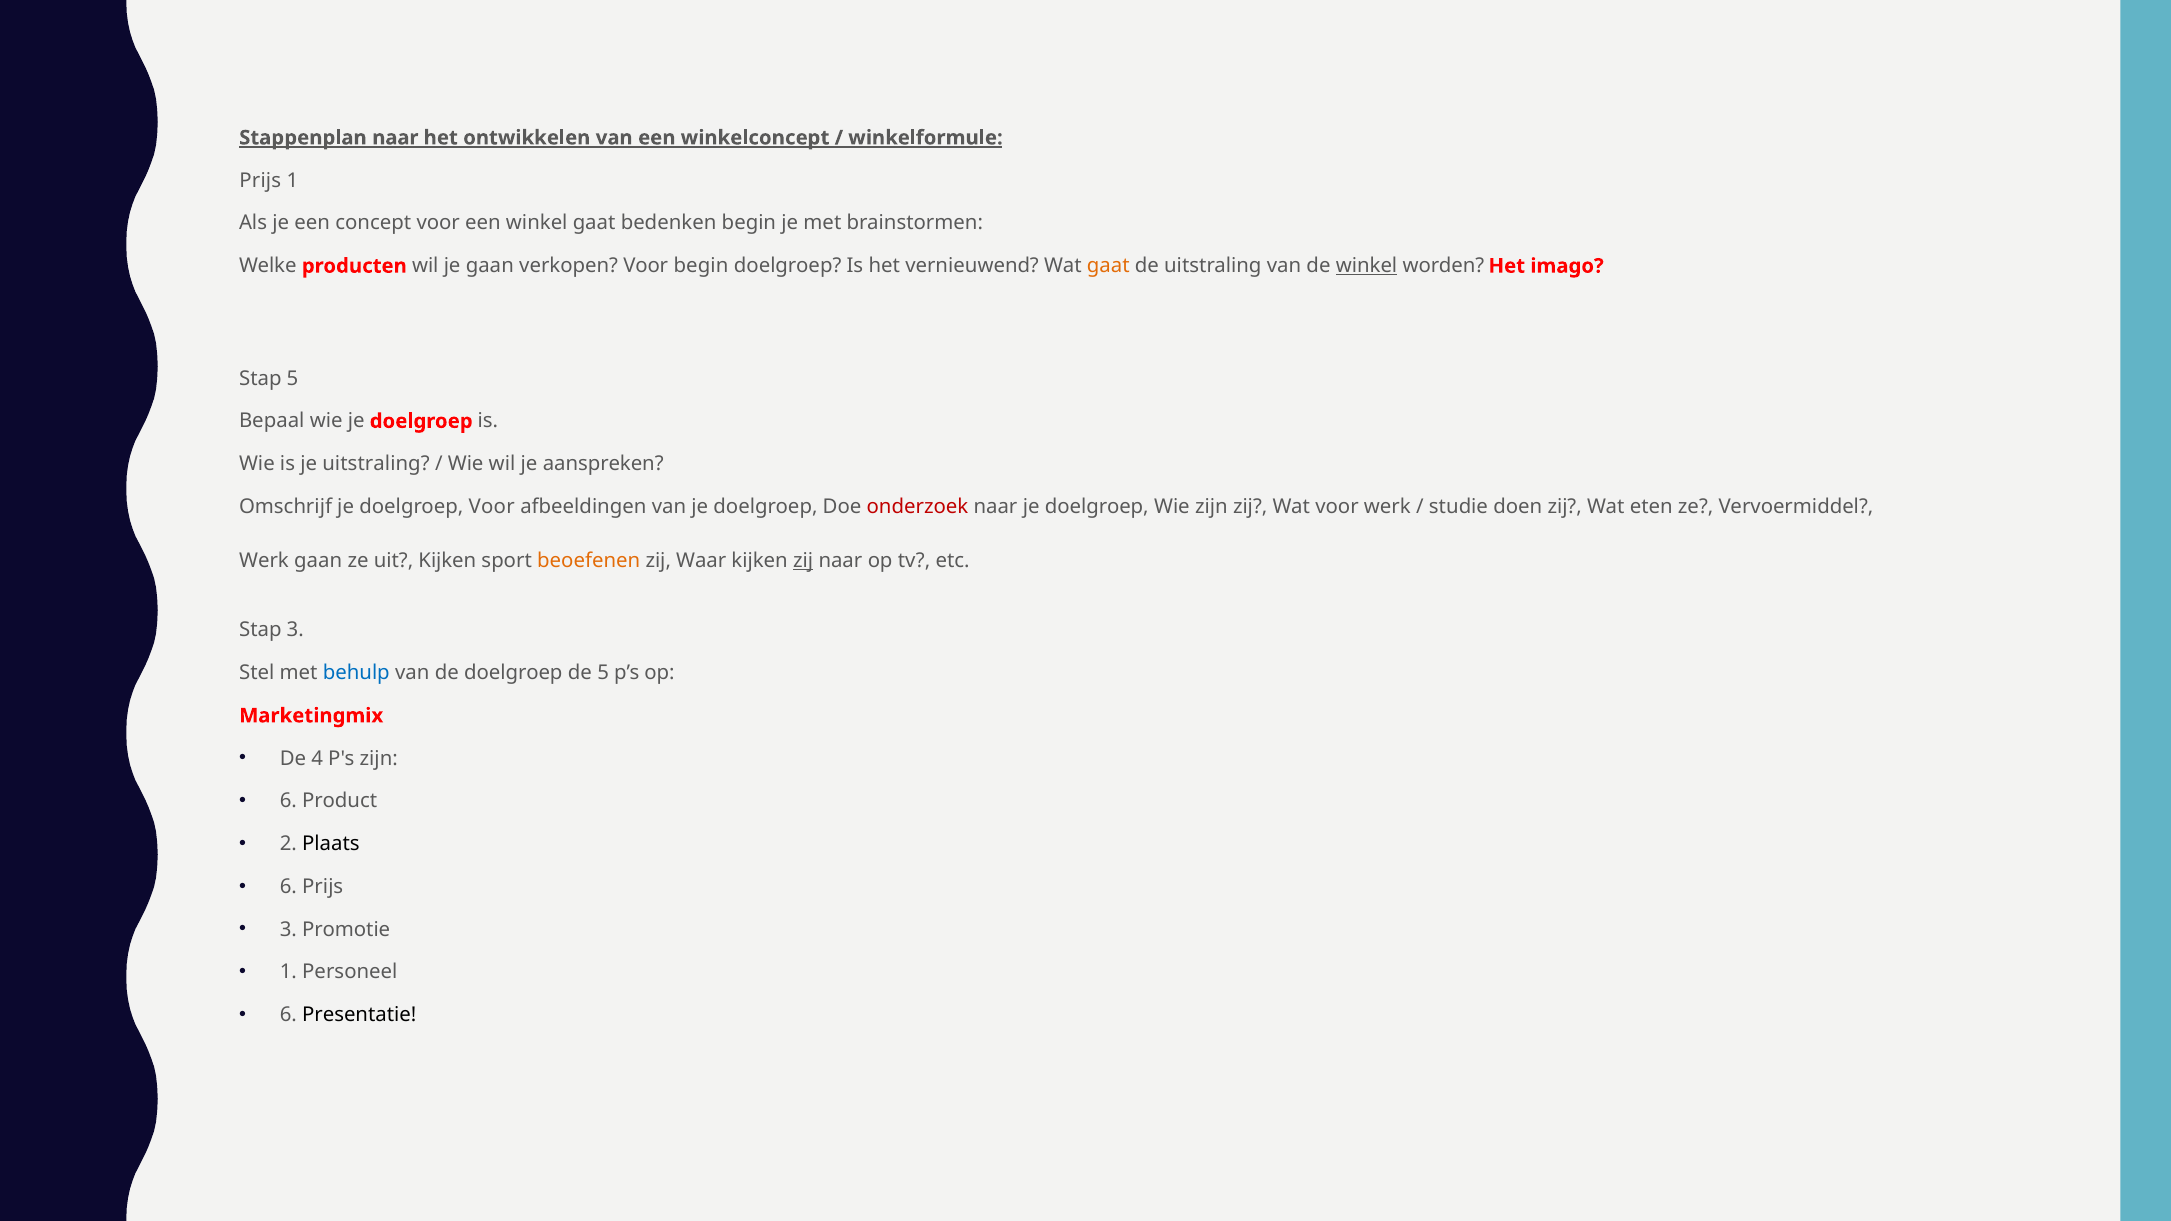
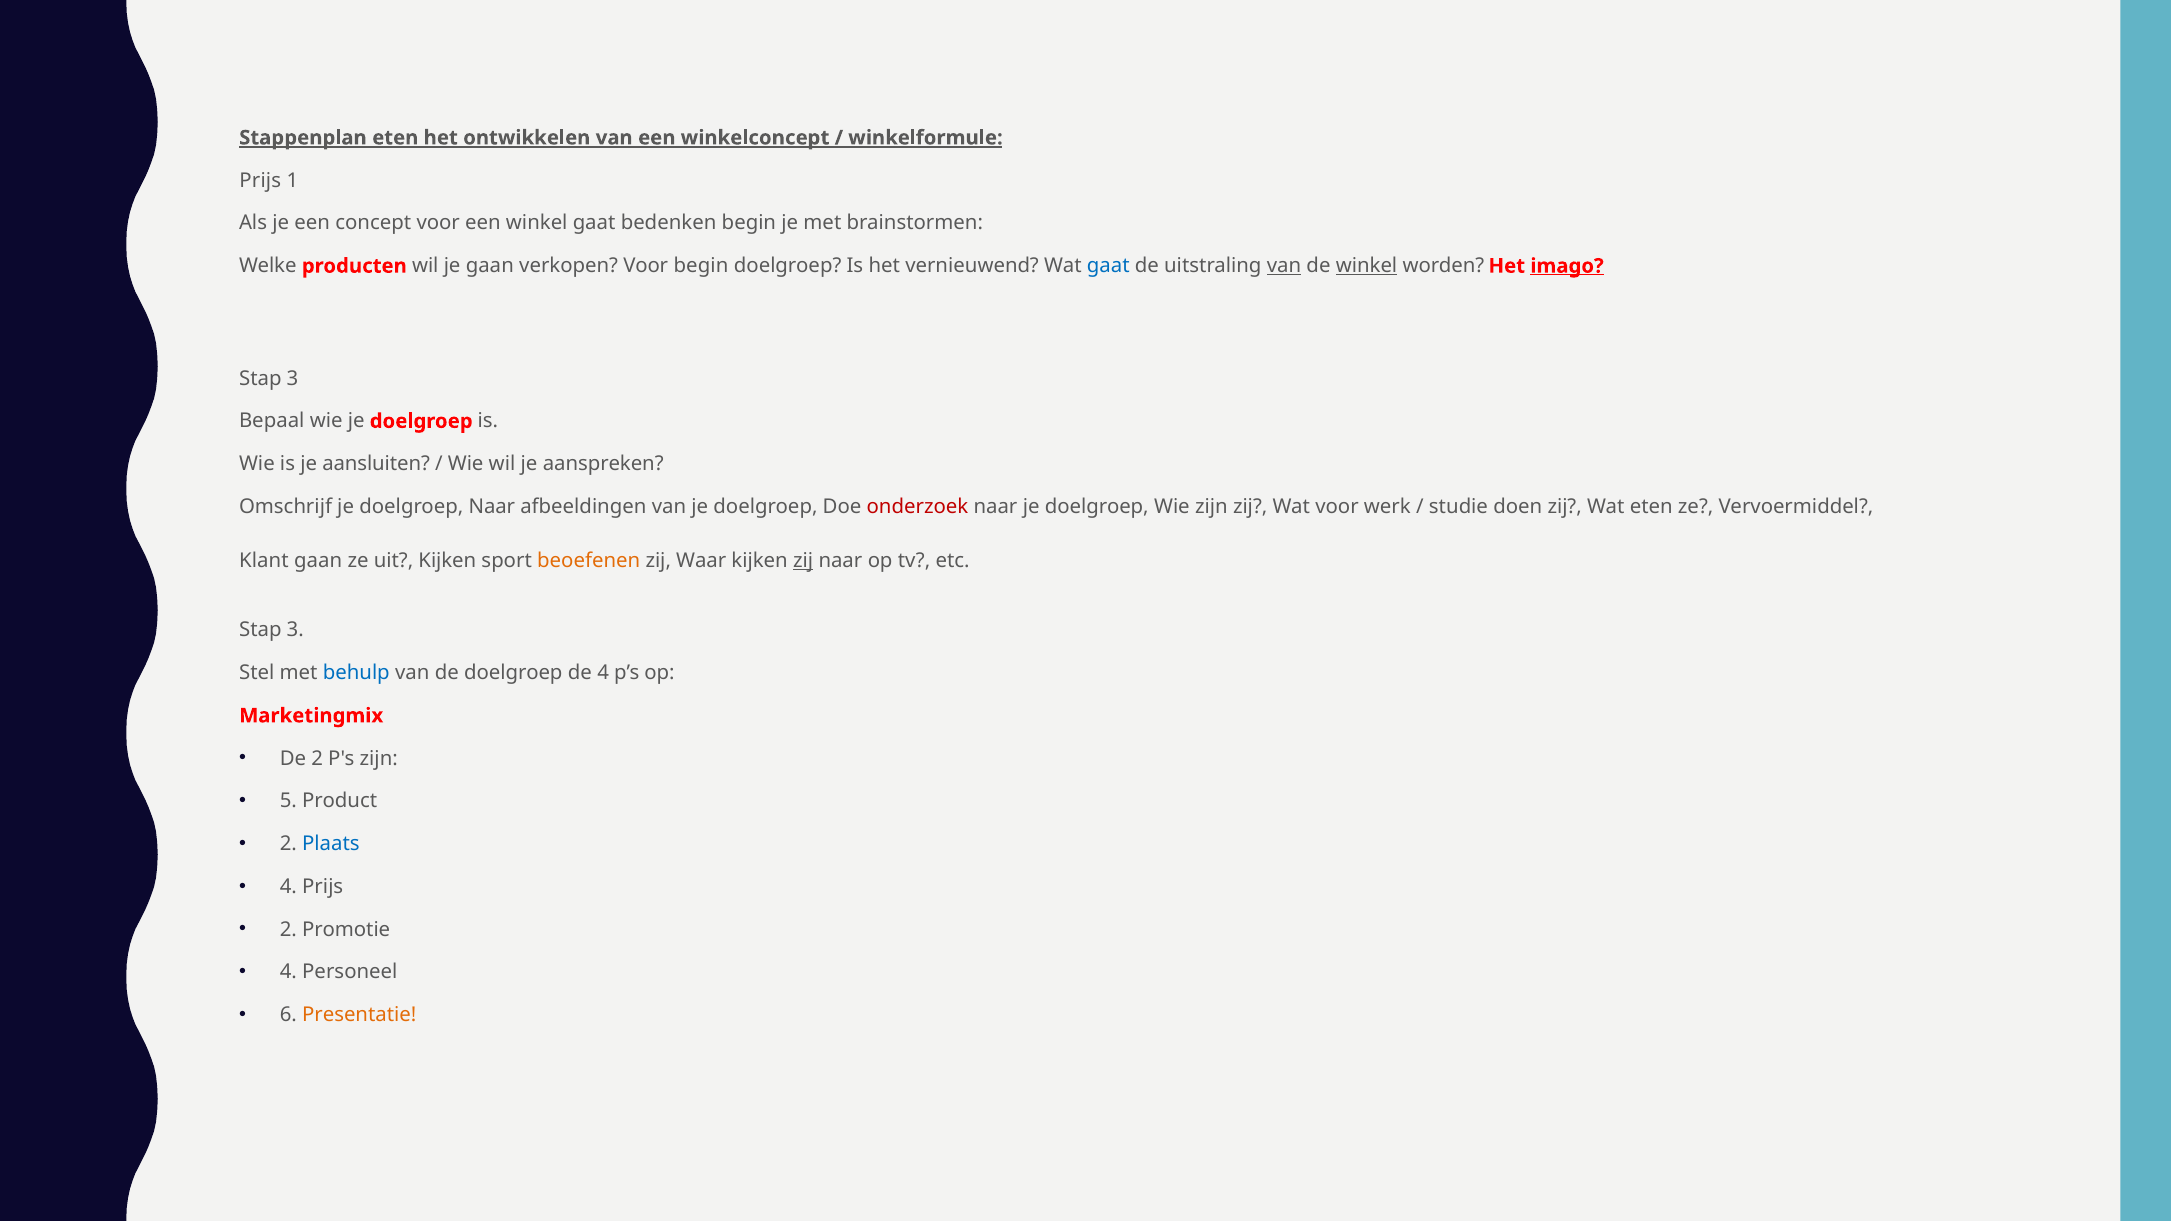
Stappenplan naar: naar -> eten (395, 138)
gaat colour: orange -> blue (1108, 266)
van underline: none -> present (1284, 266)
imago underline: none -> present (1567, 266)
5: 5 -> 3 (293, 378)
je uitstraling: uitstraling -> aansluiten (376, 464)
doelgroep Voor: Voor -> Naar (492, 507)
Werk: Werk -> Klant (264, 561)
de 5: 5 -> 4 (603, 673)
De 4: 4 -> 2 (317, 759)
6: 6 -> 5 (288, 801)
Plaats colour: black -> blue (331, 844)
6: 6 -> 4 (288, 887)
3: 3 -> 2 (288, 930)
1: 1 -> 4 (288, 972)
Presentatie colour: black -> orange (359, 1015)
